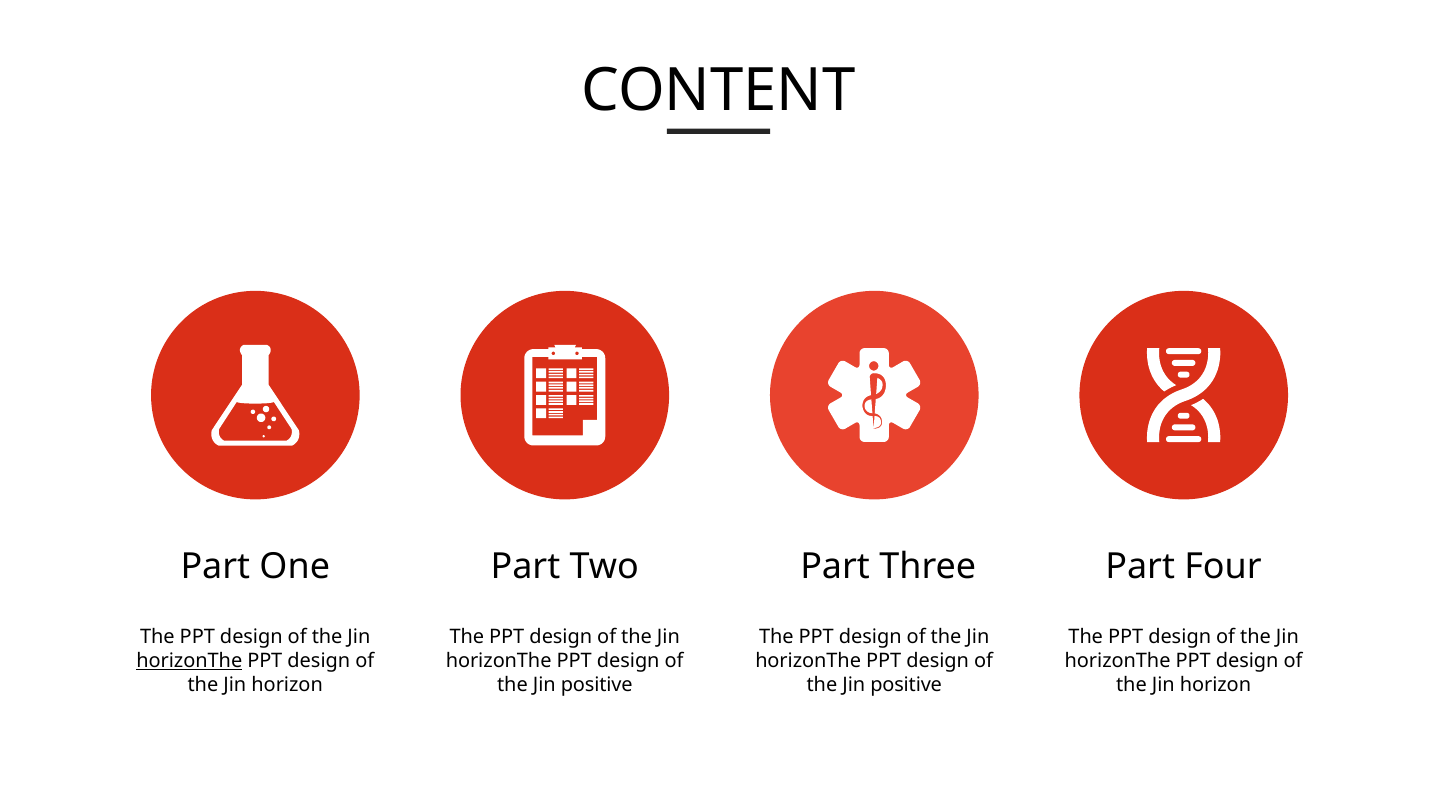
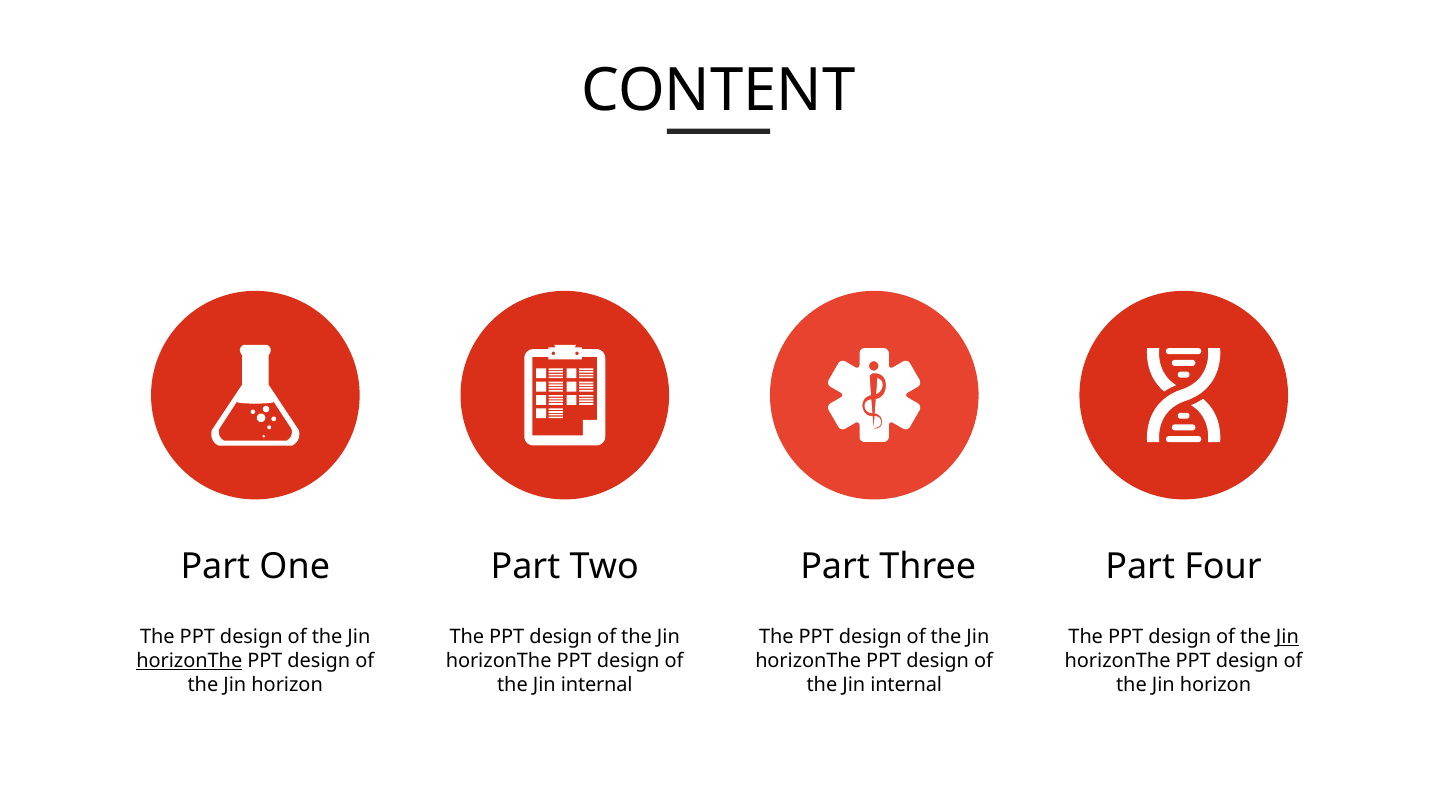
Jin underline: none -> present (1287, 637)
positive: positive -> internal (597, 685)
positive: positive -> internal (906, 685)
